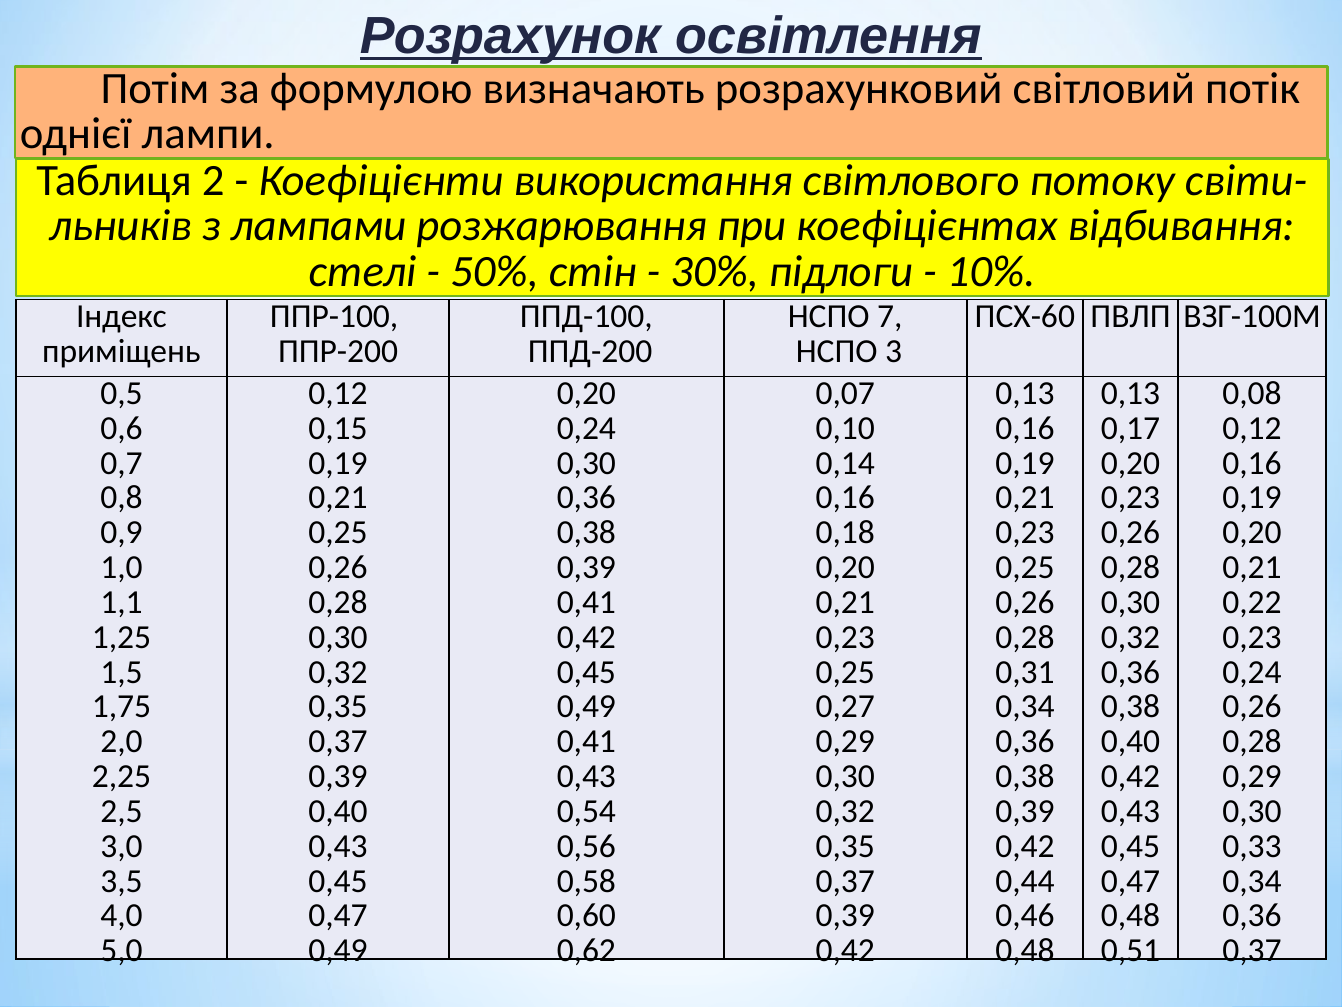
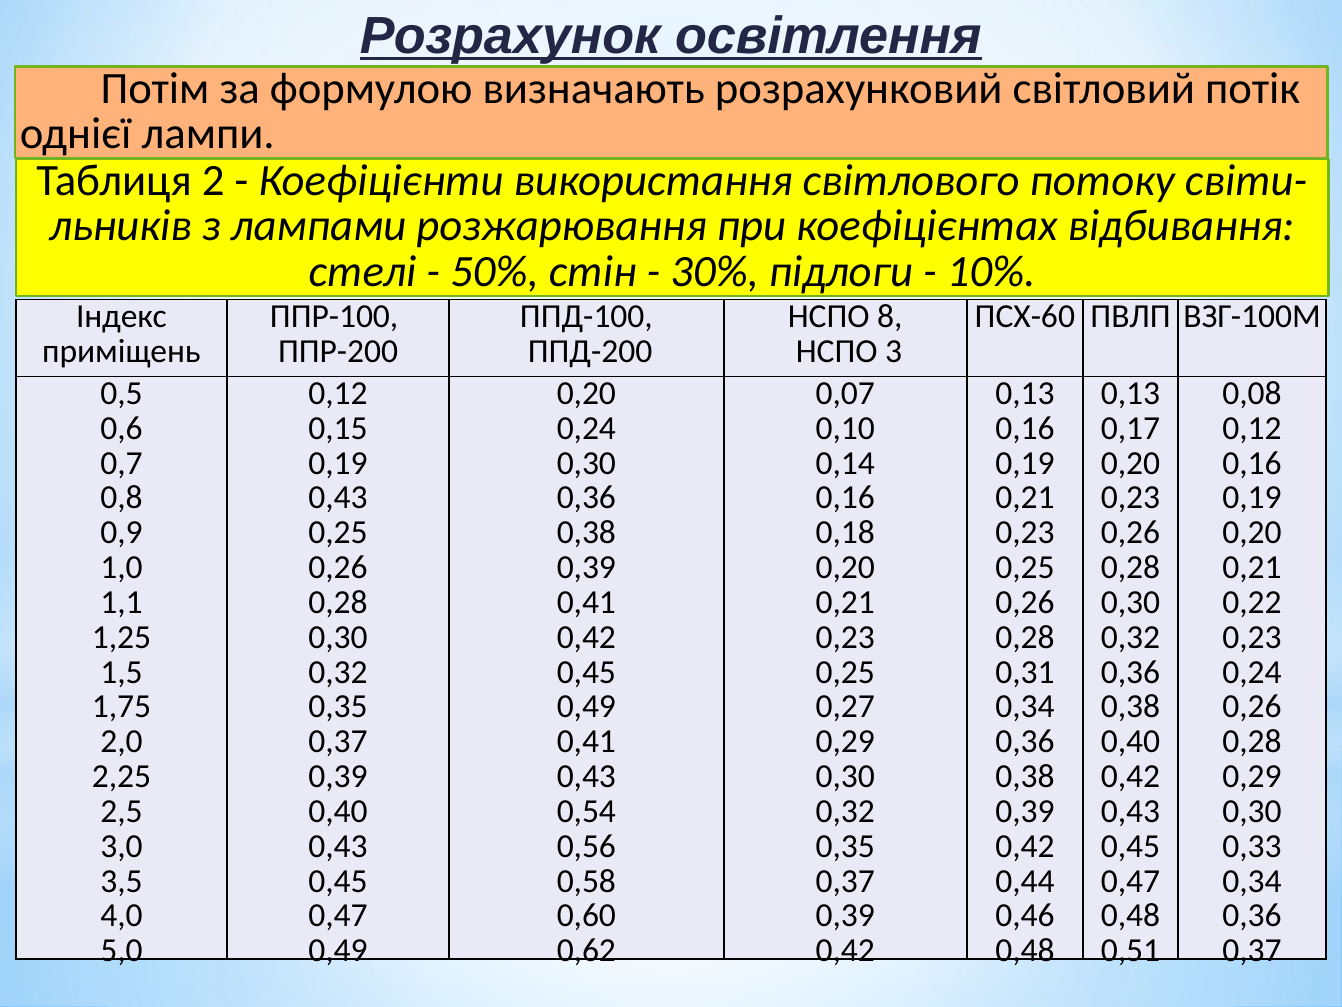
7: 7 -> 8 (890, 316)
0,21: 0,21 -> 0,43 (338, 498)
